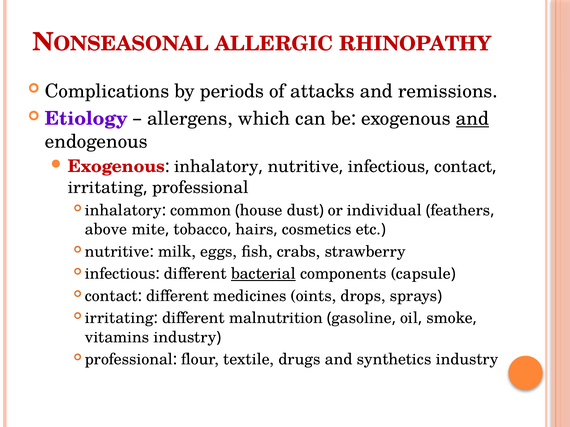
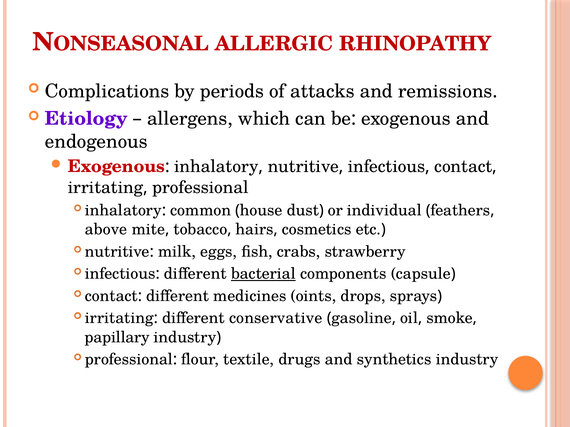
and underline: present -> none (472, 119)
malnutrition: malnutrition -> conservative (276, 318)
vitamins: vitamins -> papillary (117, 338)
